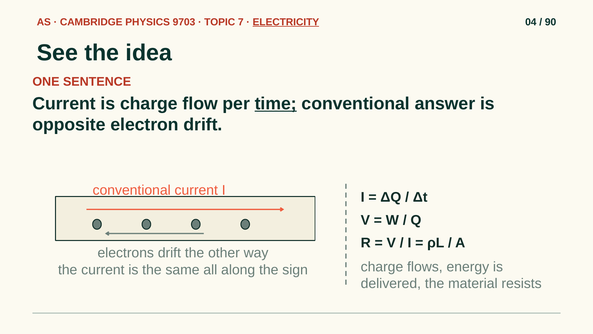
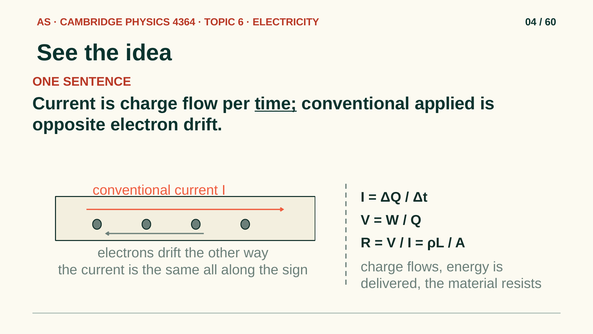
9703: 9703 -> 4364 (184, 22)
7: 7 -> 6 (241, 22)
ELECTRICITY underline: present -> none (286, 22)
90: 90 -> 60 (551, 22)
answer: answer -> applied (445, 104)
